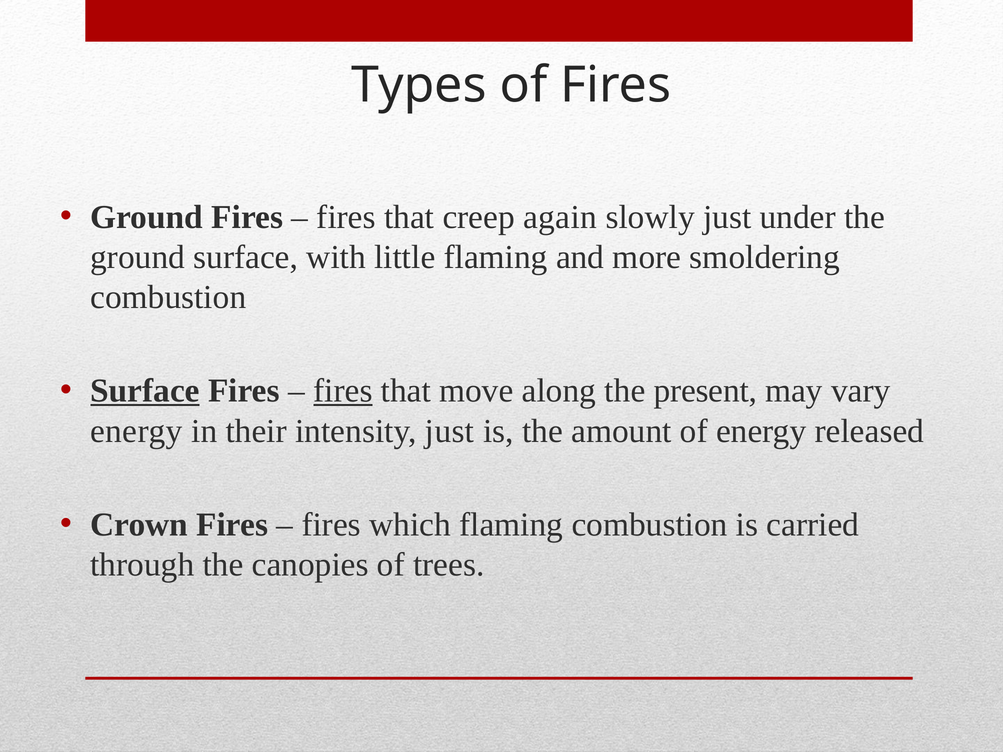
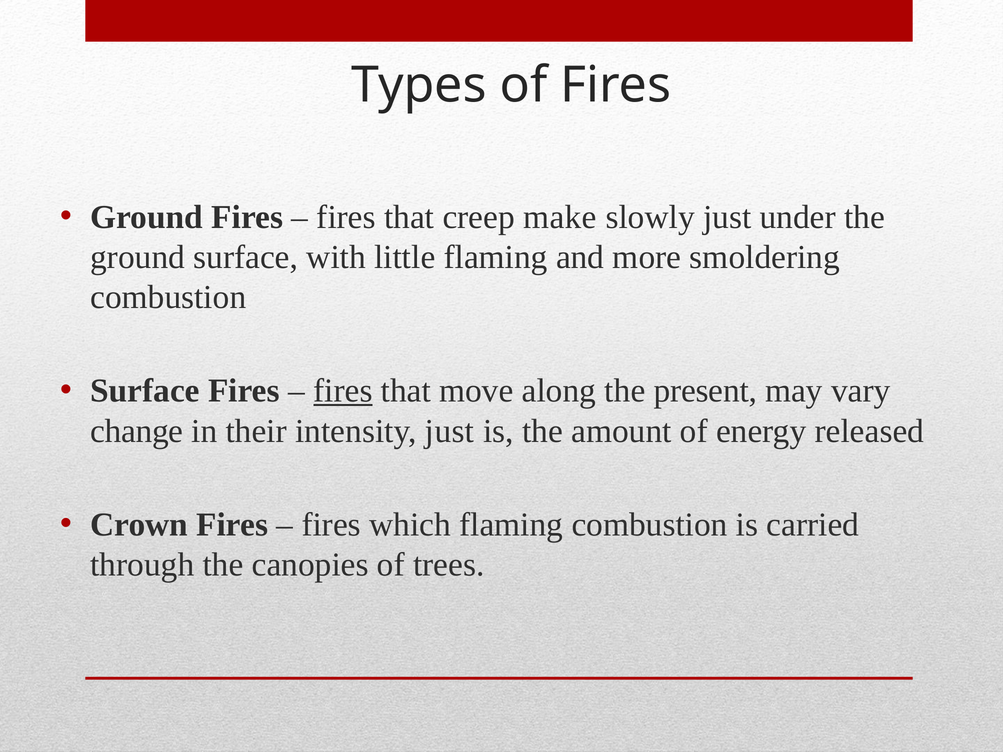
again: again -> make (560, 217)
Surface underline: present -> none (145, 391)
energy: energy -> change (137, 431)
